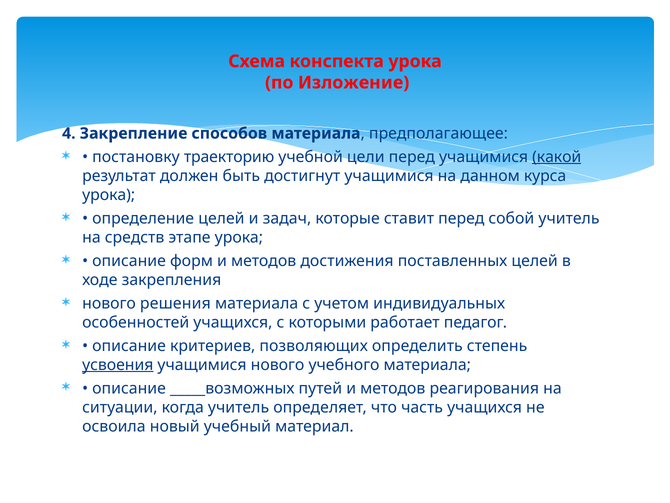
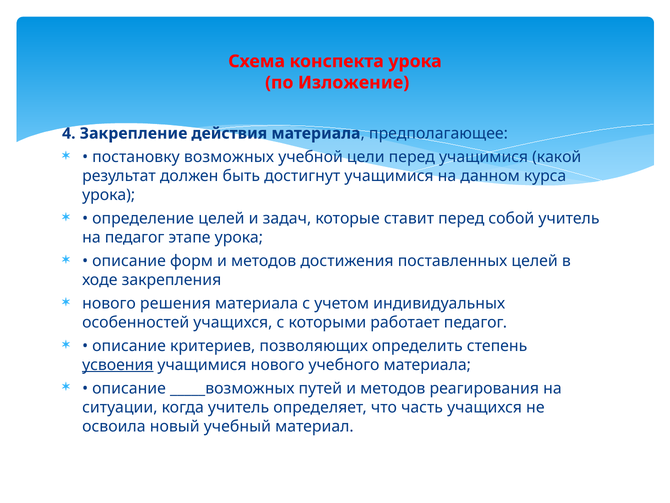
способов: способов -> действия (229, 133)
траекторию: траекторию -> возможных (229, 157)
какой underline: present -> none (557, 157)
на средств: средств -> педагог (135, 237)
